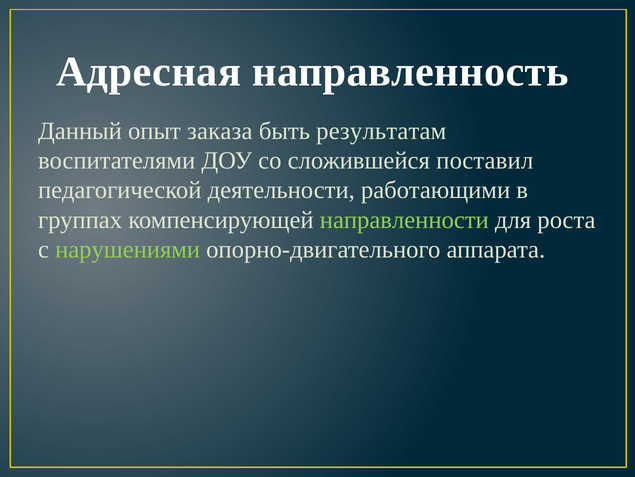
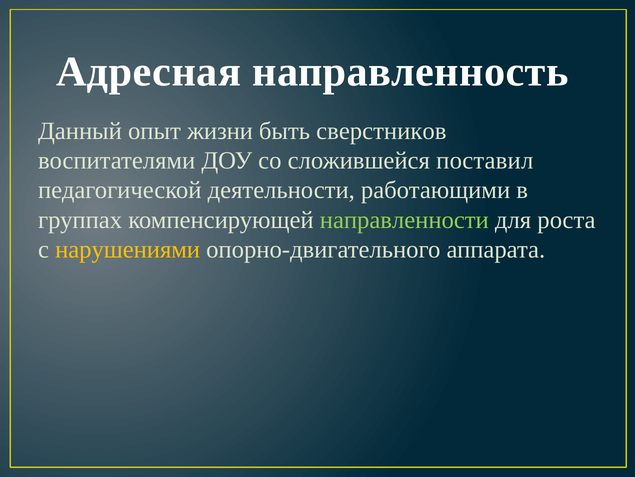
заказа: заказа -> жизни (220, 131)
результатам: результатам -> сверстников (381, 131)
нарушениями colour: light green -> yellow (128, 249)
